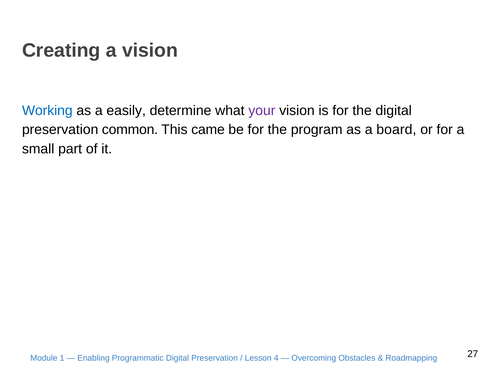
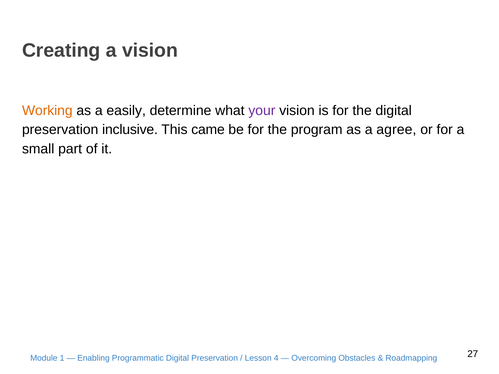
Working colour: blue -> orange (47, 111)
common: common -> inclusive (130, 130)
board: board -> agree (396, 130)
